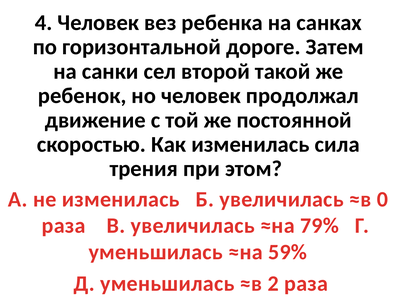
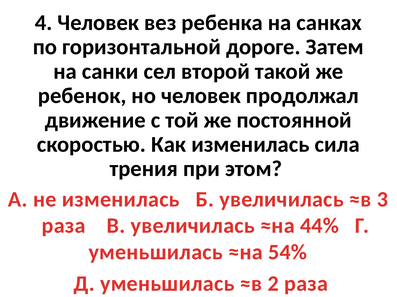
0: 0 -> 3 (382, 200)
79%: 79% -> 44% (320, 226)
59%: 59% -> 54% (288, 253)
